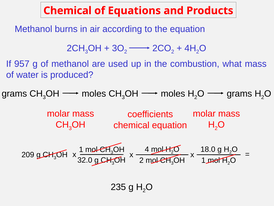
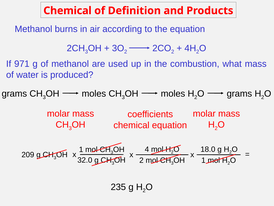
Equations: Equations -> Definition (134, 11)
957: 957 -> 971 (22, 64)
